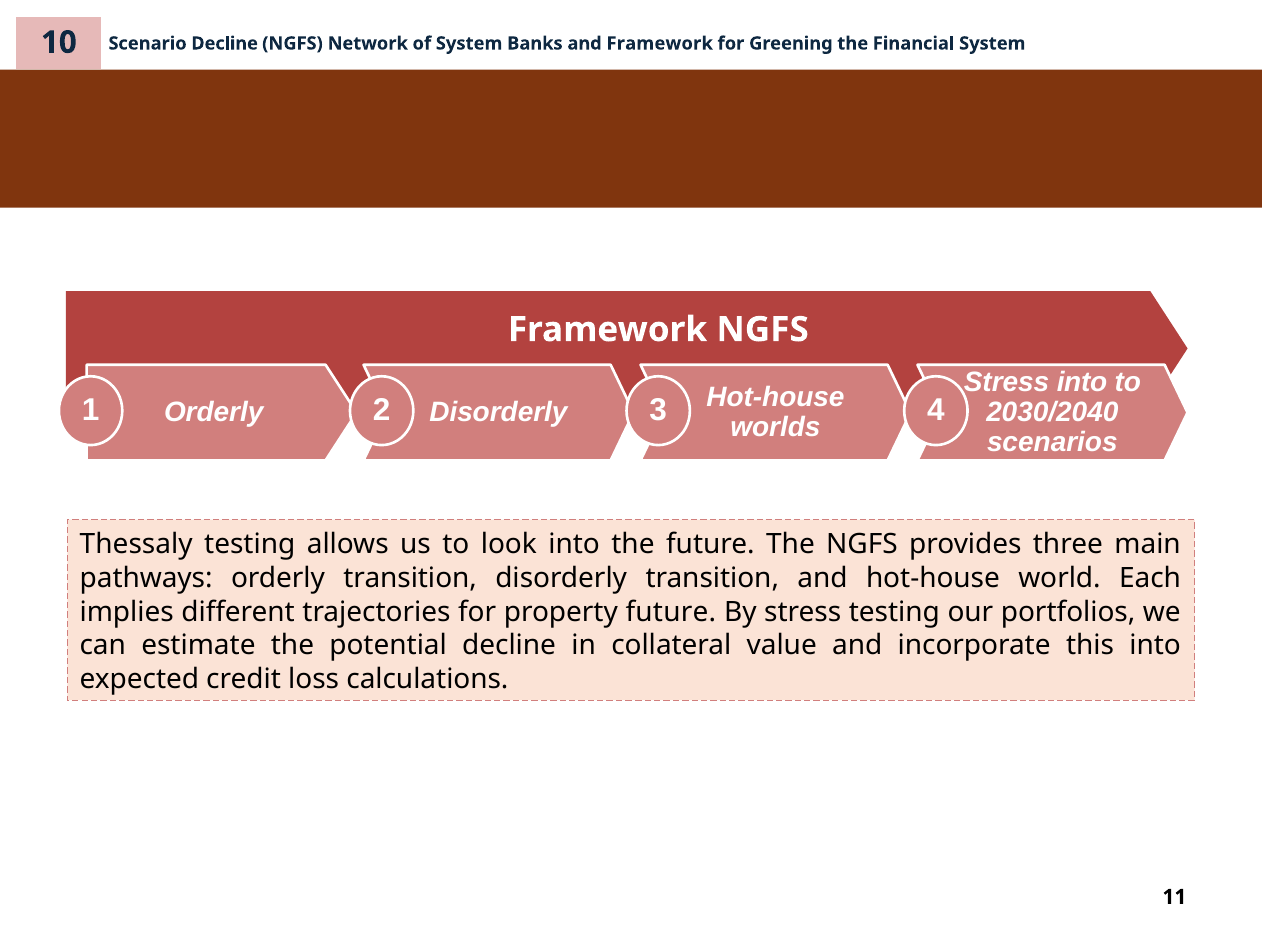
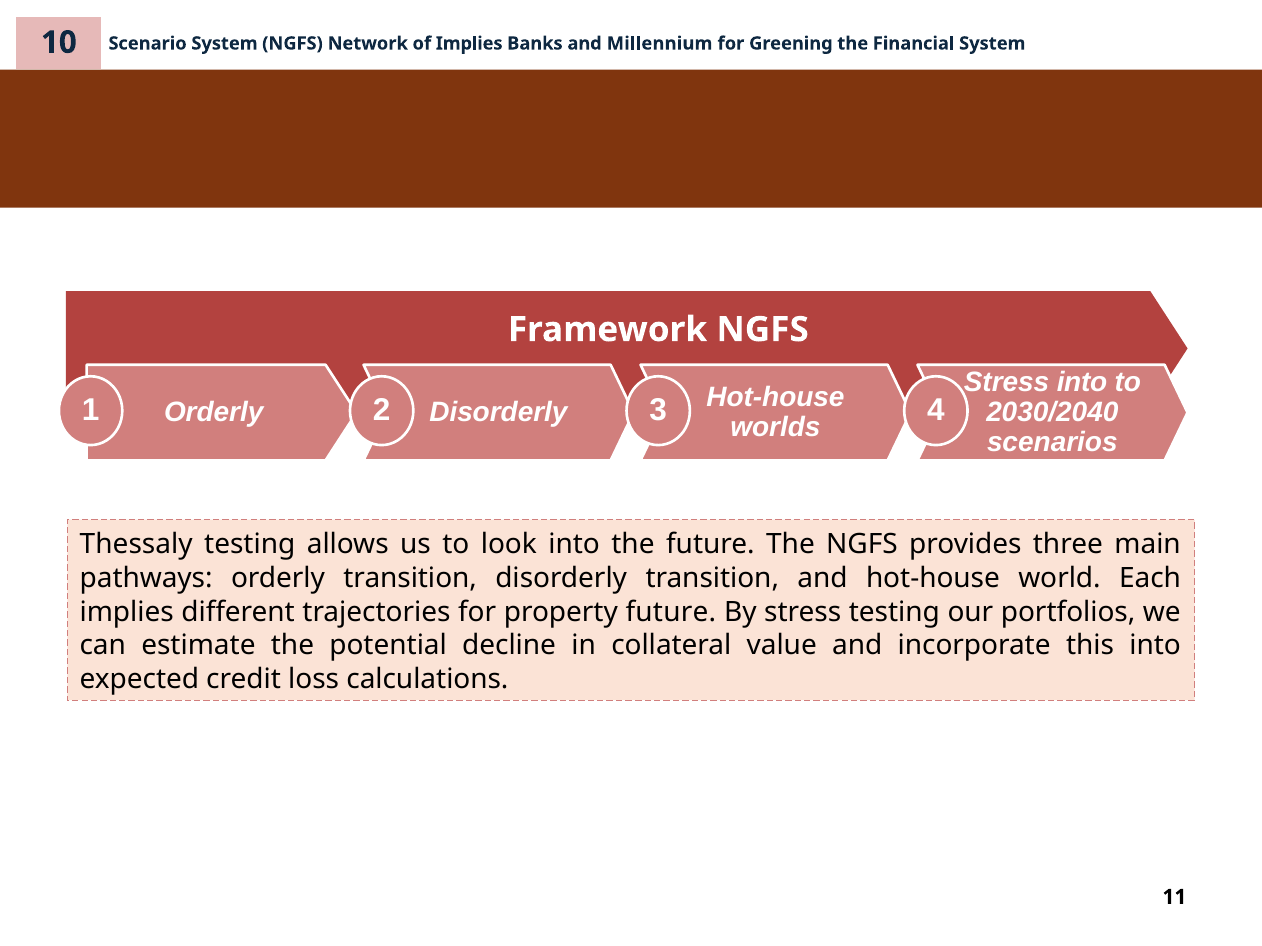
Scenario Decline: Decline -> System (225, 43)
of System: System -> Implies (469, 43)
and Framework: Framework -> Millennium (660, 43)
